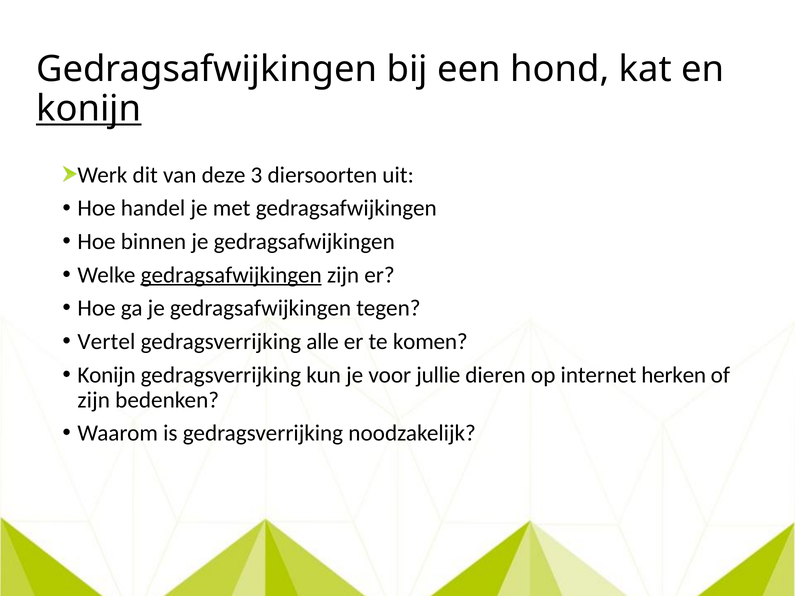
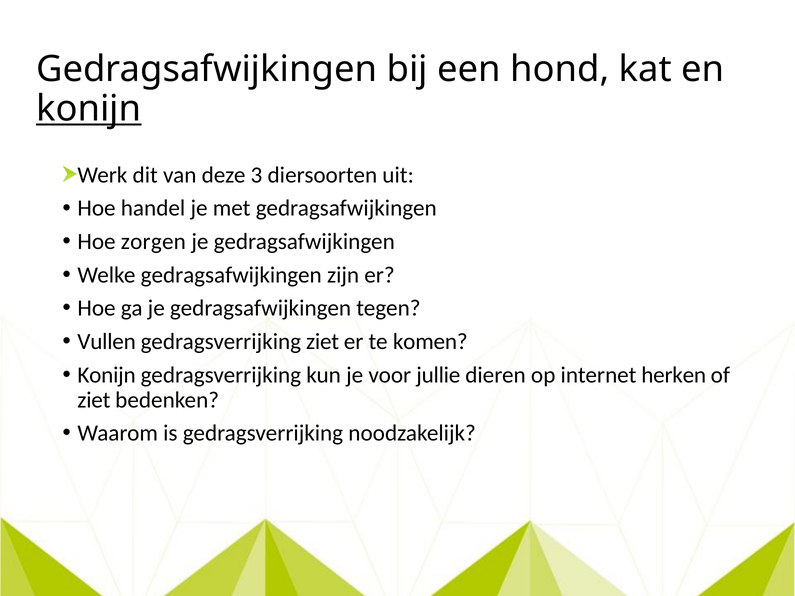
binnen: binnen -> zorgen (153, 242)
gedragsafwijkingen underline: present -> none (231, 275)
Vertel: Vertel -> Vullen (107, 342)
gedragsverrijking alle: alle -> ziet (323, 342)
zijn: zijn -> ziet (94, 400)
